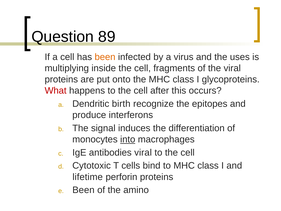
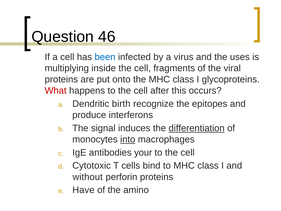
89: 89 -> 46 (107, 37)
been colour: orange -> blue (105, 57)
differentiation underline: none -> present (197, 128)
antibodies viral: viral -> your (143, 152)
lifetime: lifetime -> without (88, 177)
Been: Been -> Have (83, 190)
